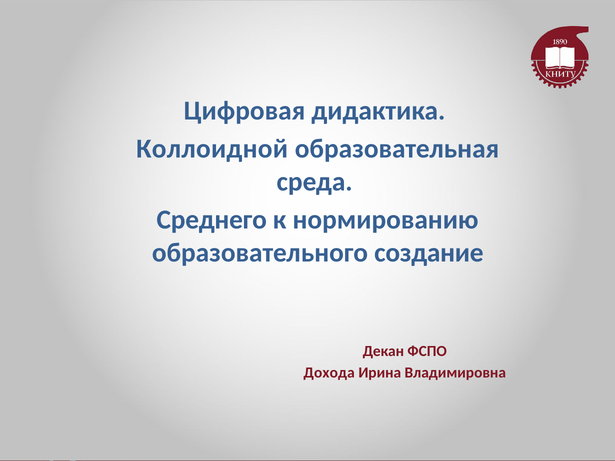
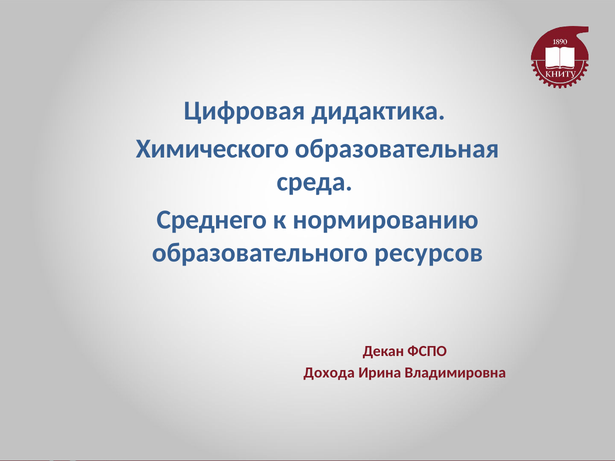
Коллоидной: Коллоидной -> Химического (212, 149)
создание: создание -> ресурсов (429, 253)
